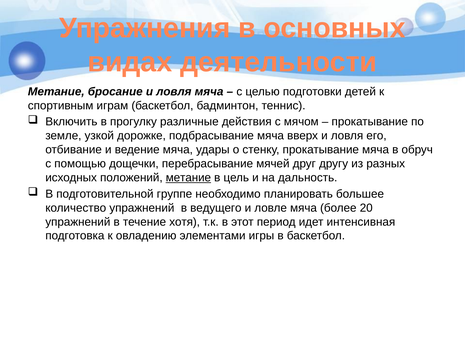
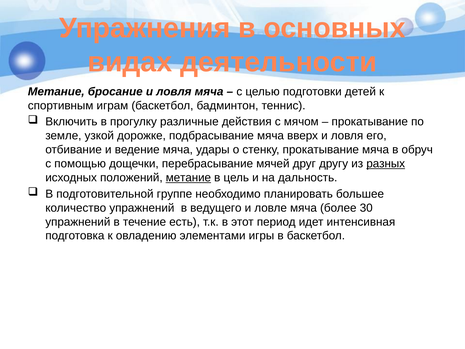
разных underline: none -> present (386, 164)
20: 20 -> 30 (366, 208)
хотя: хотя -> есть (185, 222)
